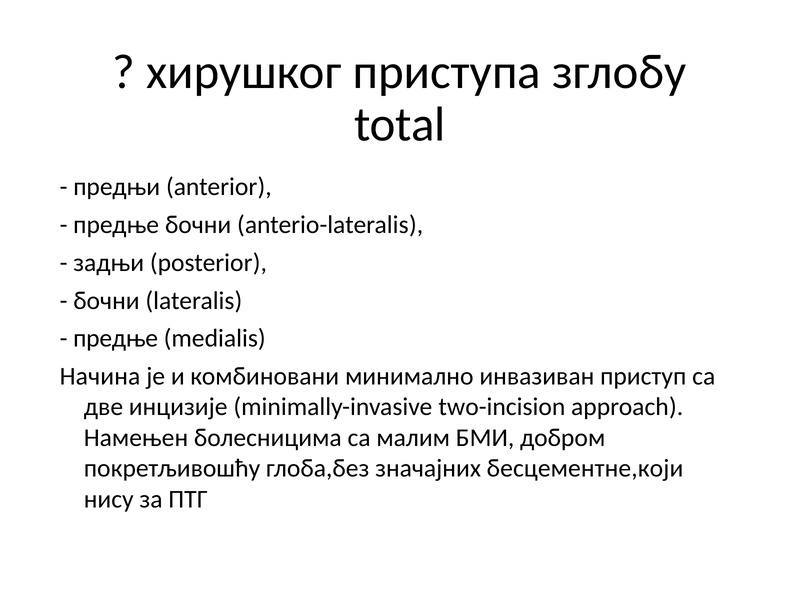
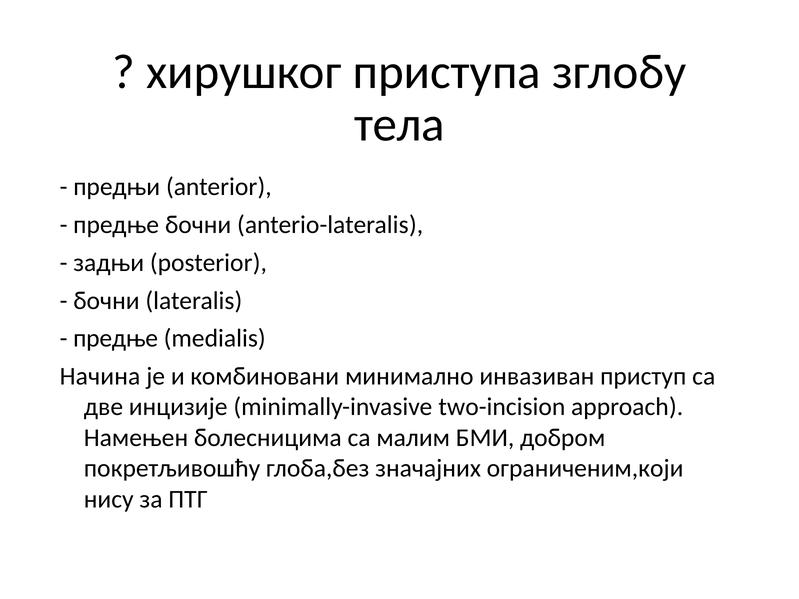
total: total -> тела (400, 125)
бесцементне,који: бесцементне,који -> ограниченим,који (585, 468)
